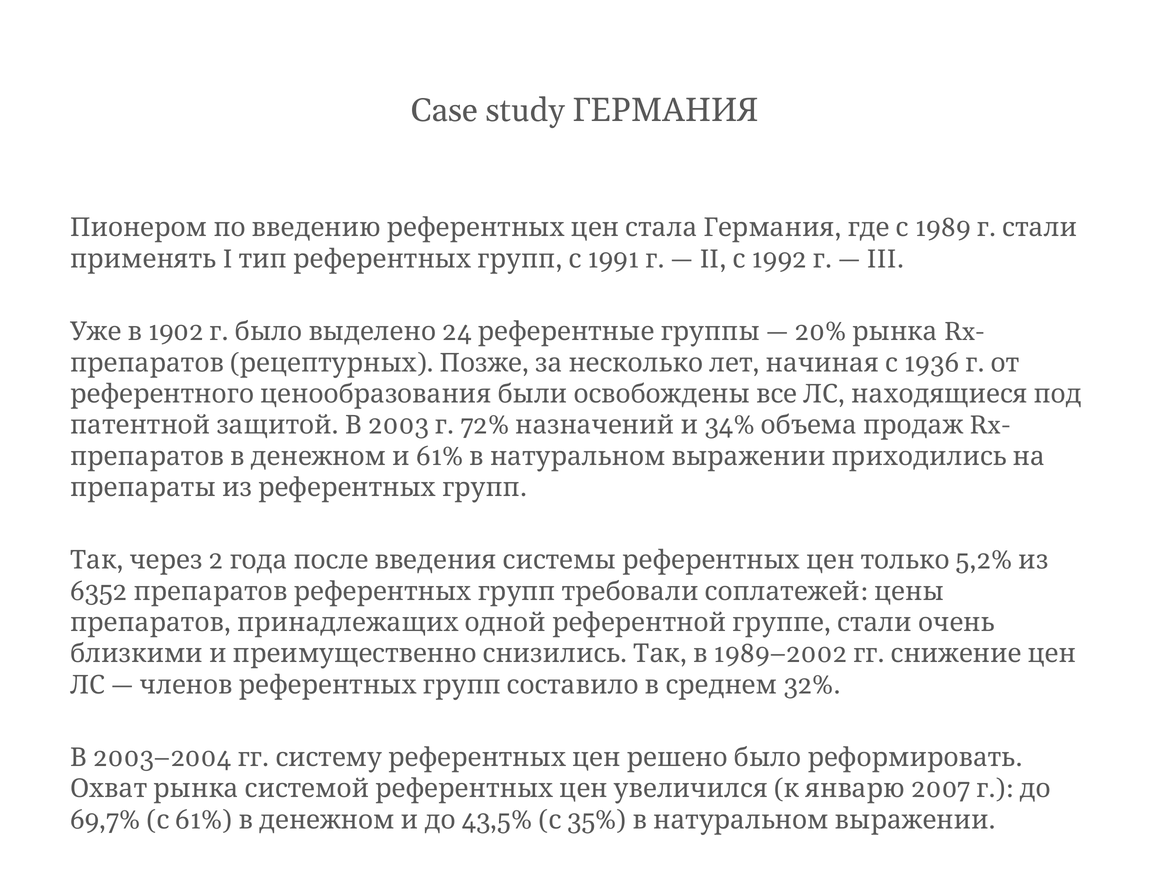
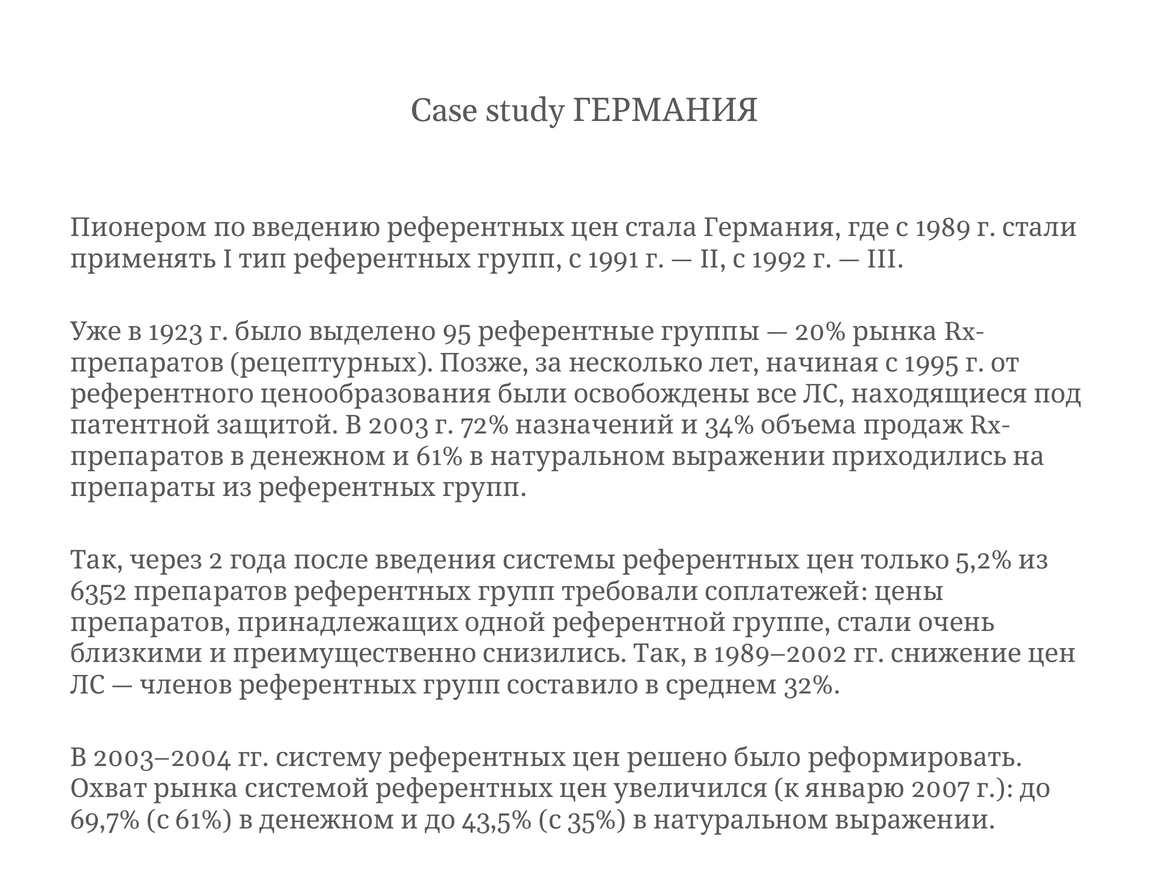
1902: 1902 -> 1923 (176, 332)
24: 24 -> 95 (457, 332)
1936: 1936 -> 1995 (932, 363)
